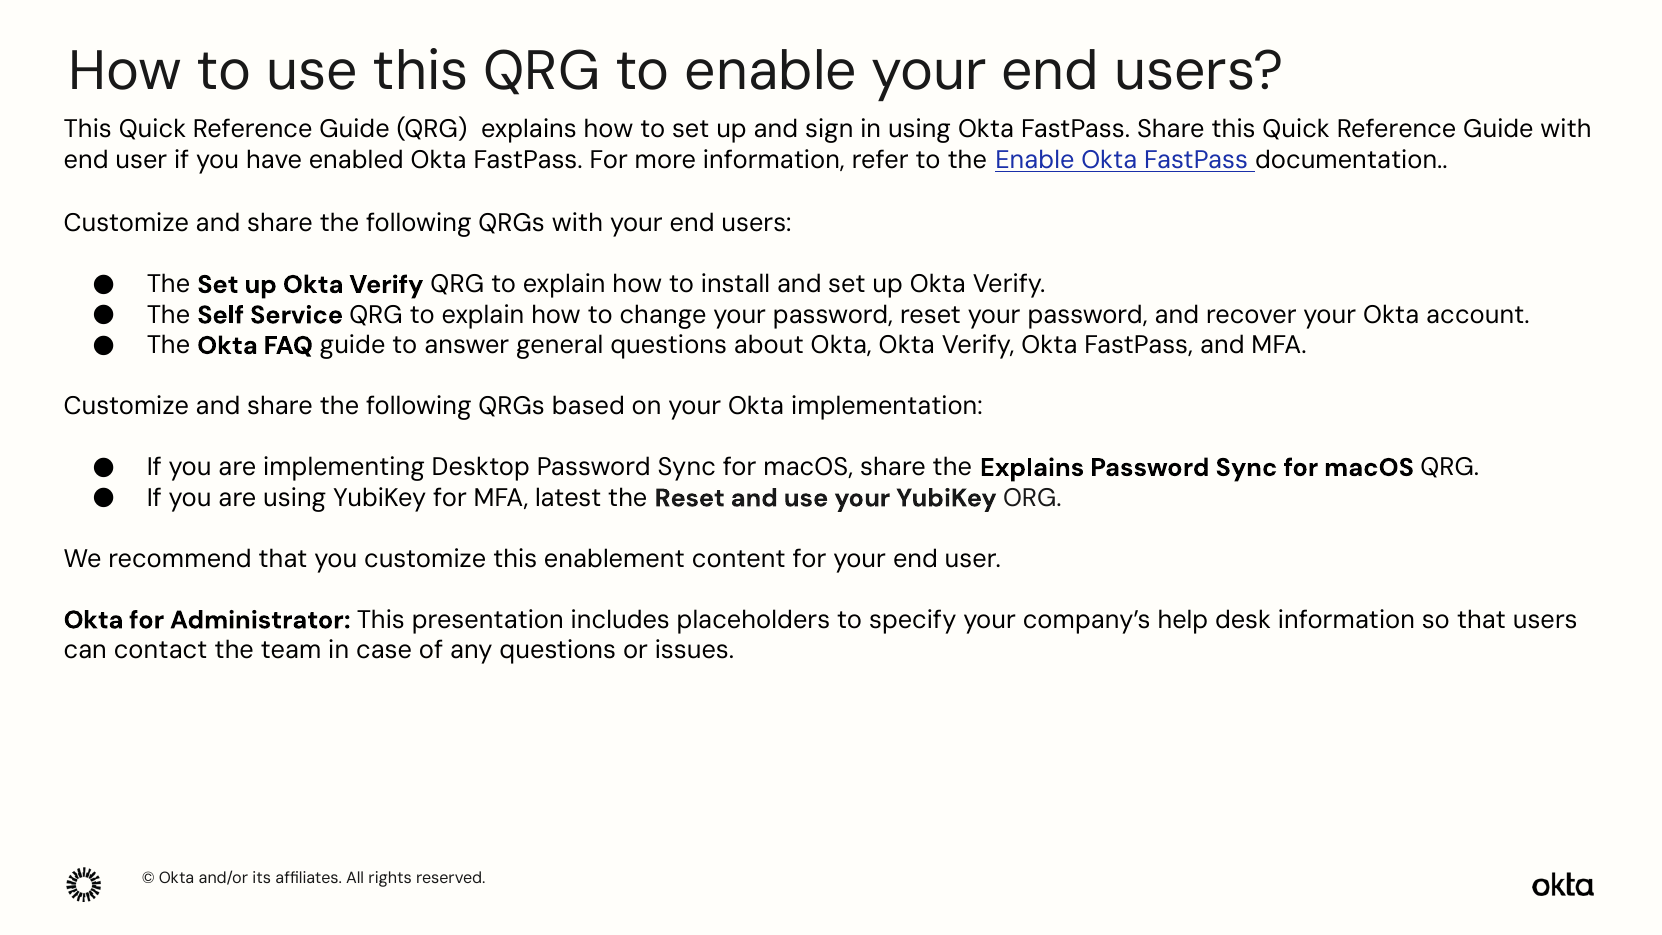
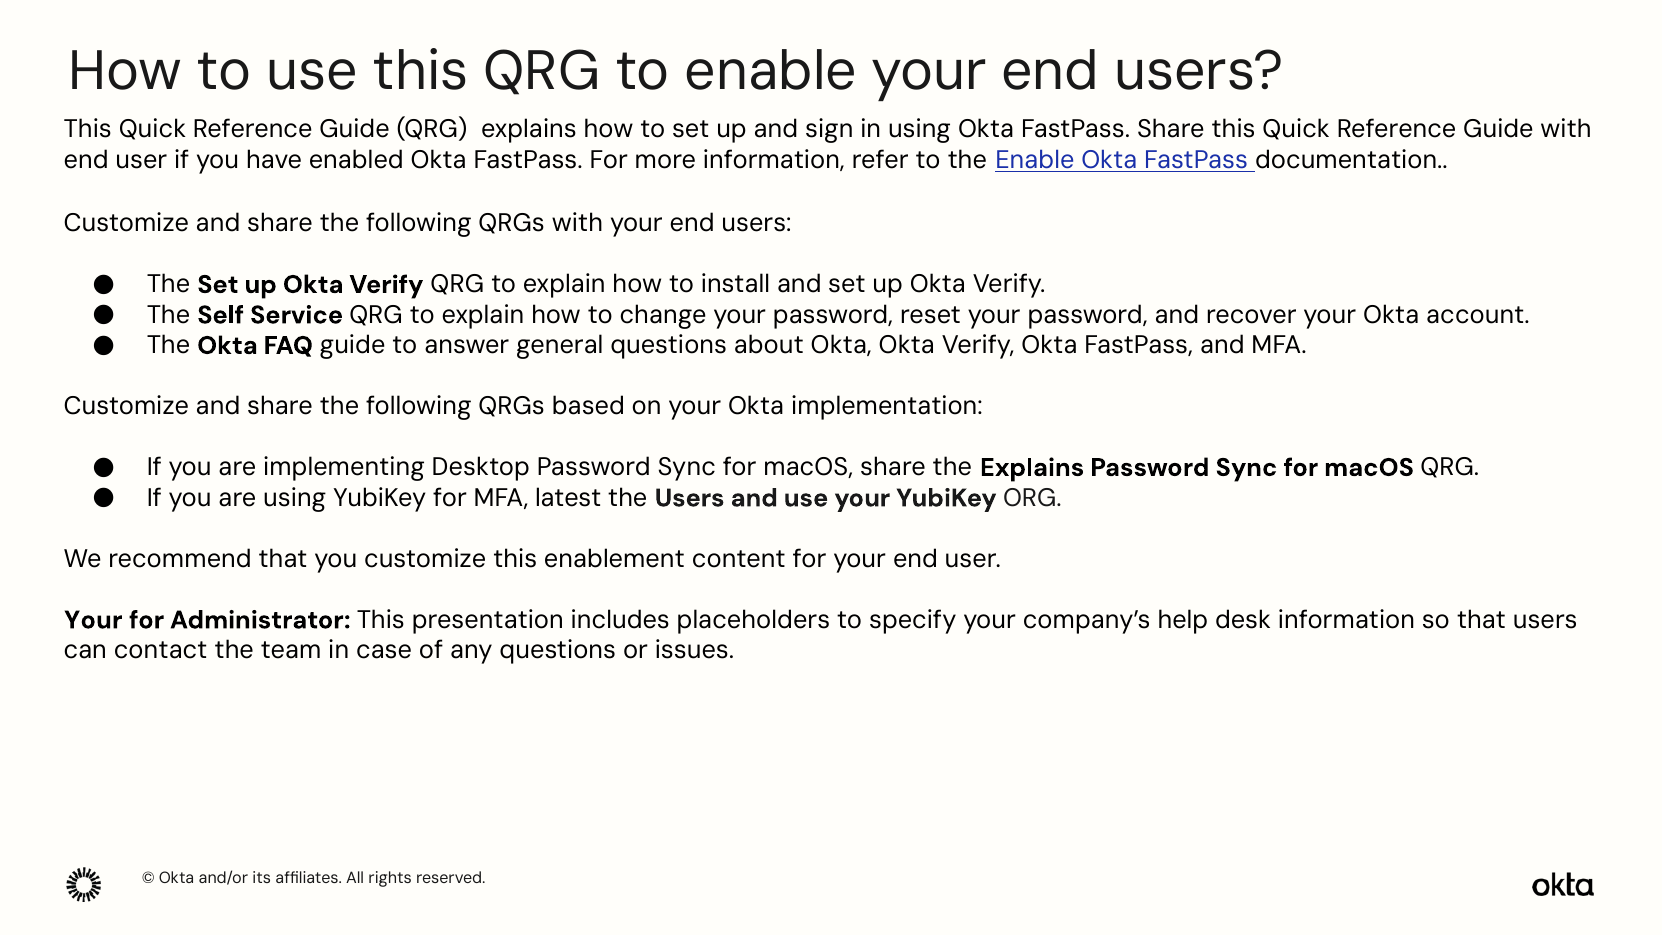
the Reset: Reset -> Users (690, 498)
Okta: Okta -> Your (93, 620)
